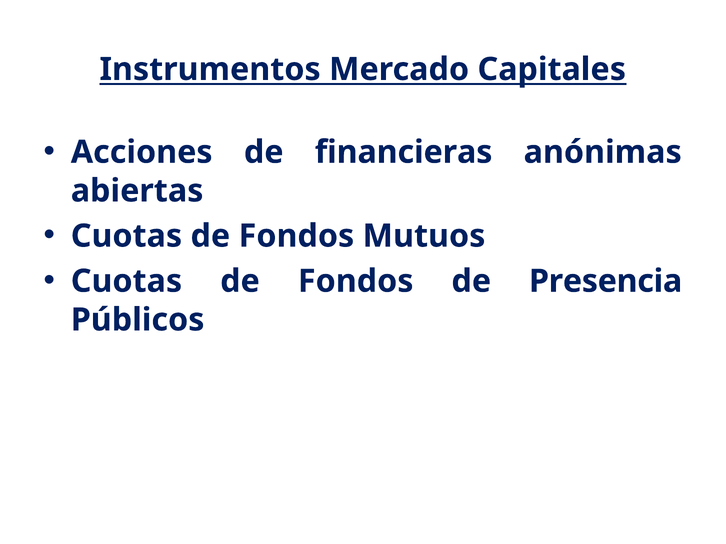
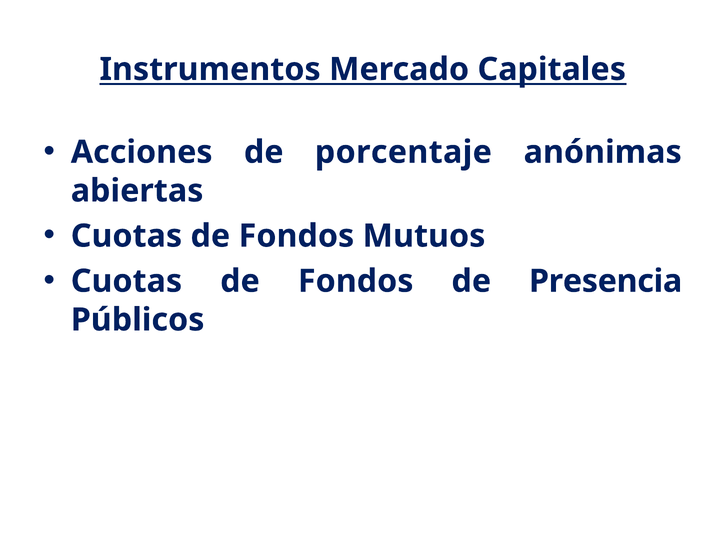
financieras: financieras -> porcentaje (403, 152)
